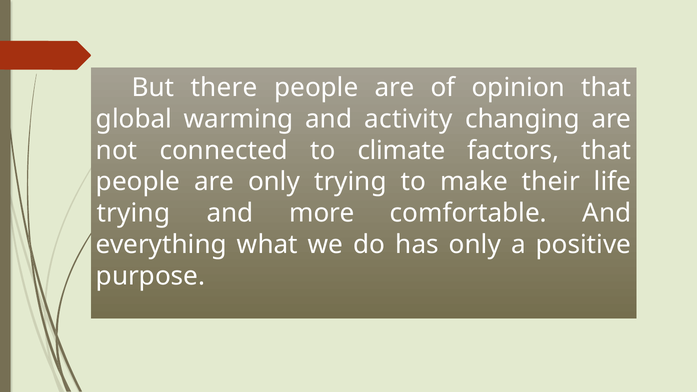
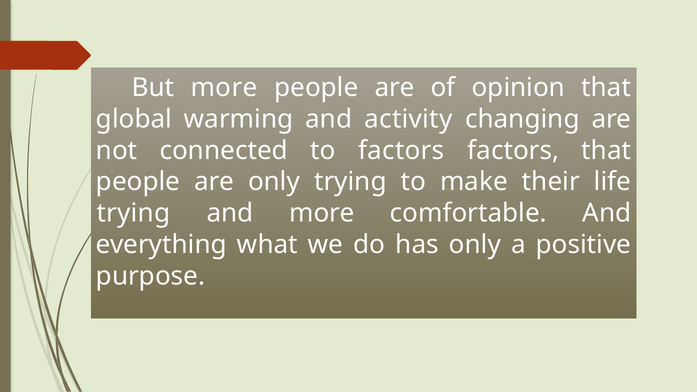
But there: there -> more (224, 88)
to climate: climate -> factors (401, 150)
